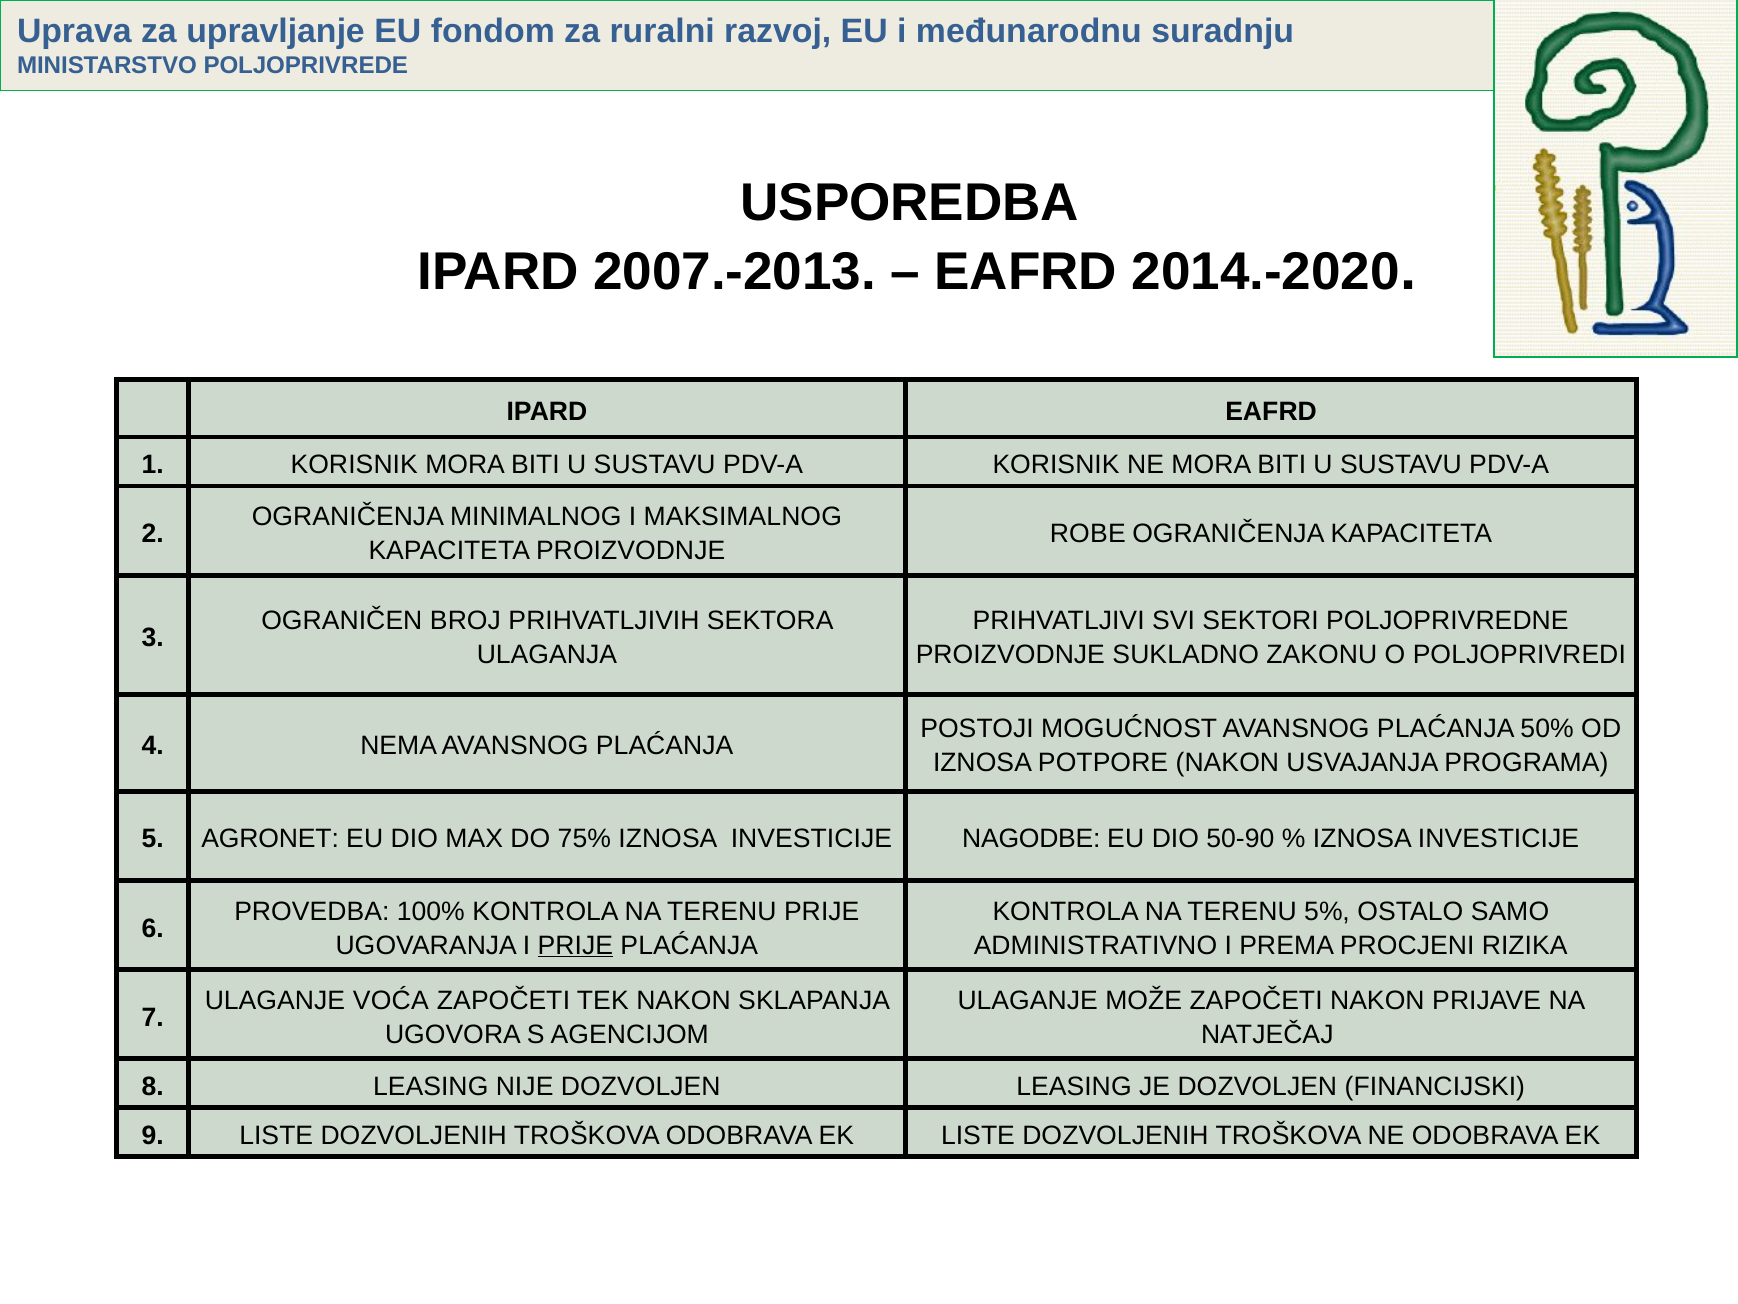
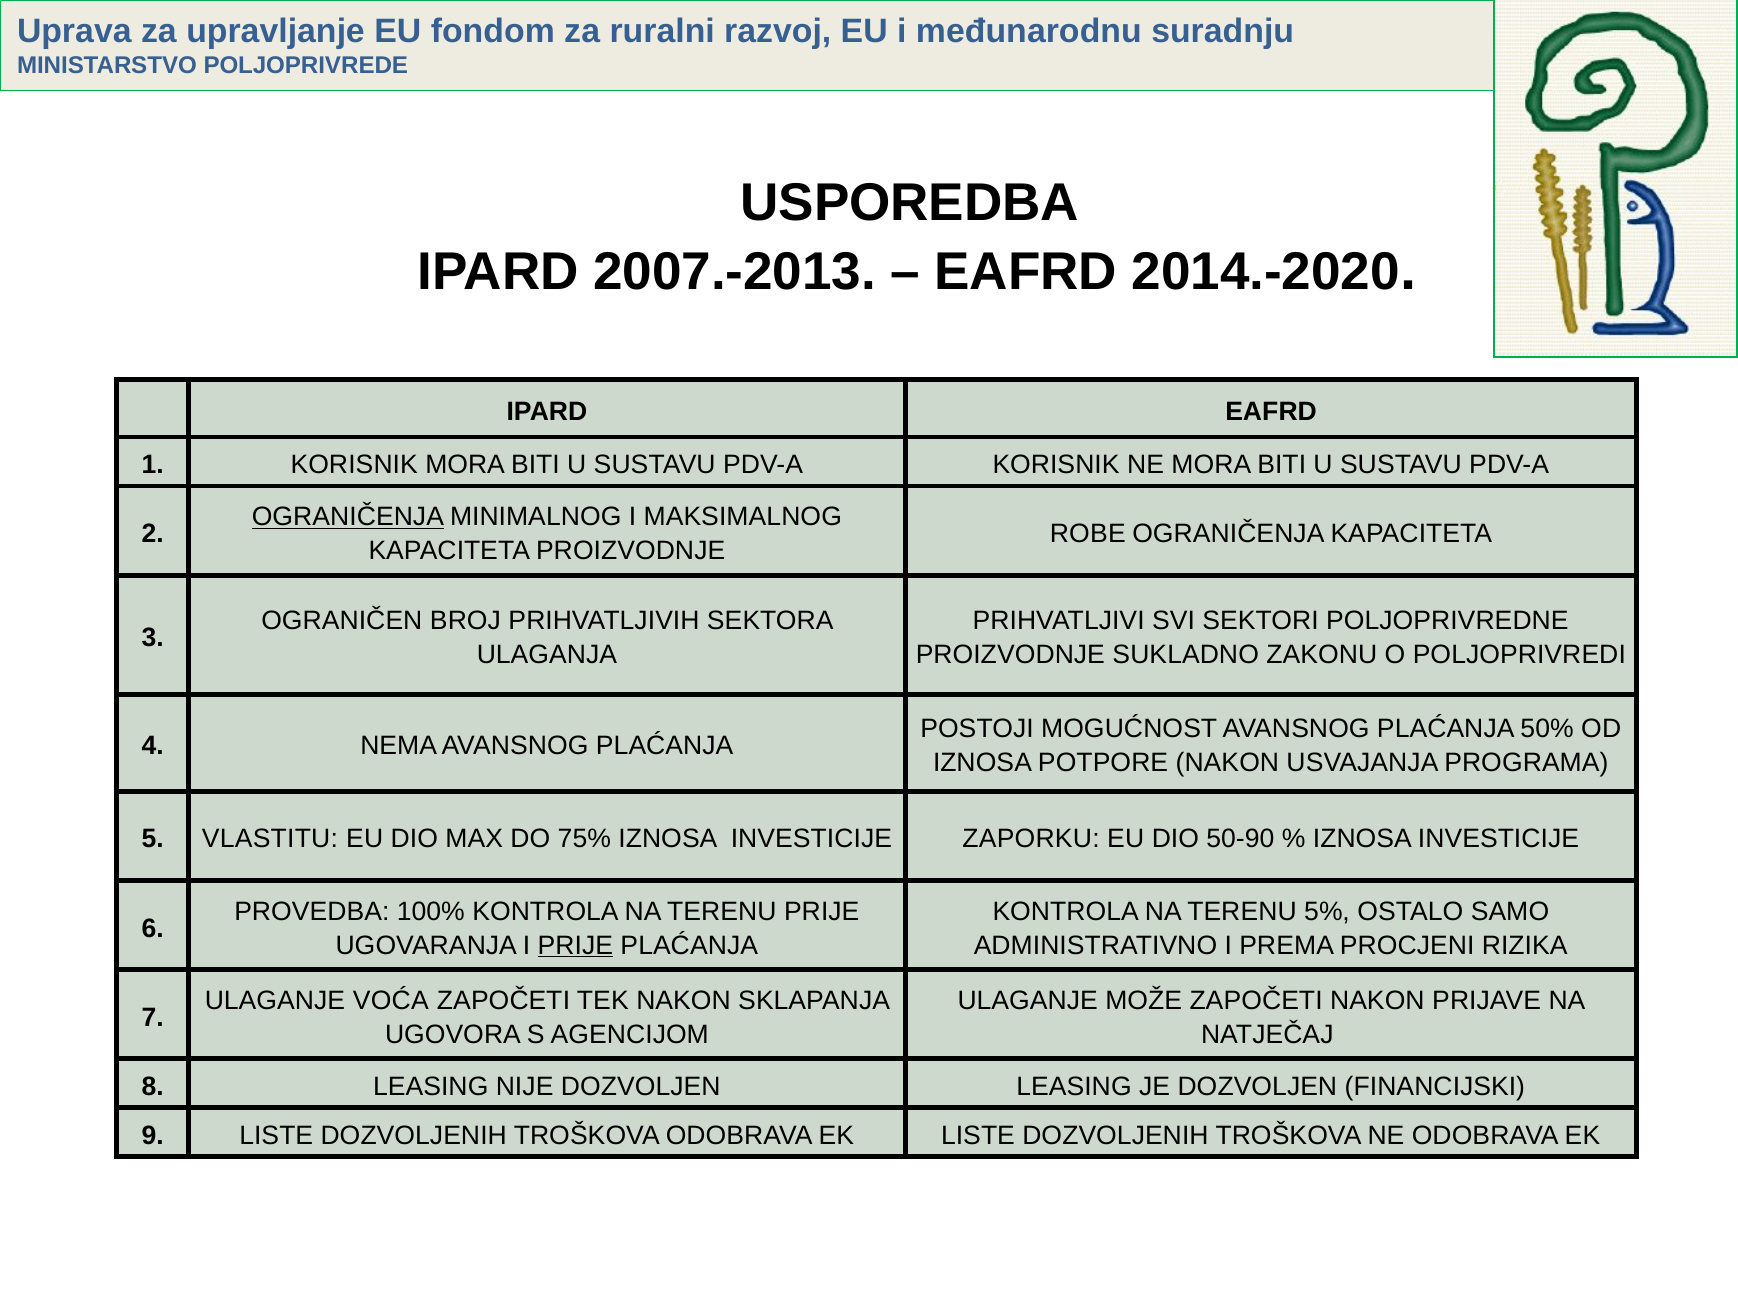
OGRANIČENJA underline: none -> present (348, 517)
AGRONET: AGRONET -> VLASTITU (270, 839)
NAGODBE: NAGODBE -> ZAPORKU (1031, 839)
